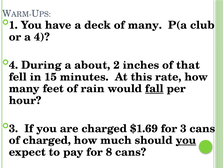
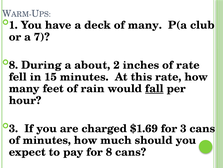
a 4: 4 -> 7 (42, 37)
4: 4 -> 8 (14, 65)
of that: that -> rate (188, 65)
of charged: charged -> minutes (47, 140)
you underline: present -> none (186, 140)
